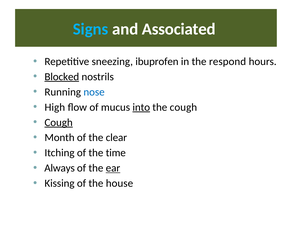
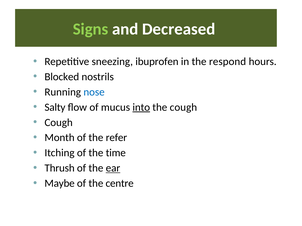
Signs colour: light blue -> light green (91, 29)
Associated: Associated -> Decreased (179, 29)
Blocked underline: present -> none (62, 77)
High: High -> Salty (55, 107)
Cough underline: present -> none (59, 123)
clear: clear -> refer (116, 138)
Always: Always -> Thrush (60, 168)
Kissing: Kissing -> Maybe (60, 184)
house: house -> centre (120, 184)
